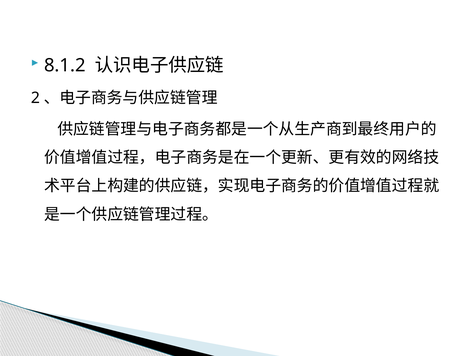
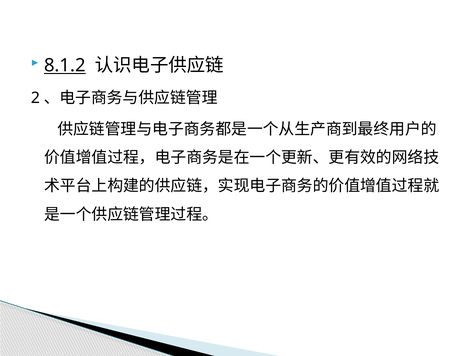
8.1.2 underline: none -> present (65, 65)
